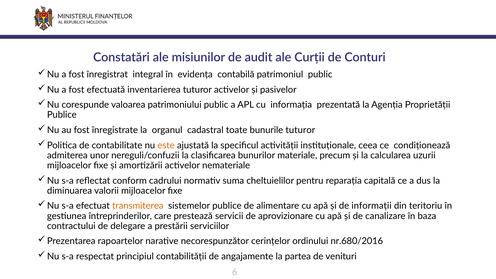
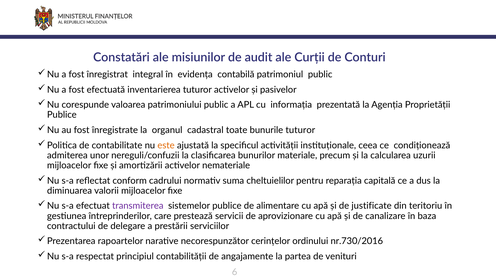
transmiterea colour: orange -> purple (138, 206)
informații: informații -> justificate (372, 206)
nr.680/2016: nr.680/2016 -> nr.730/2016 (357, 241)
